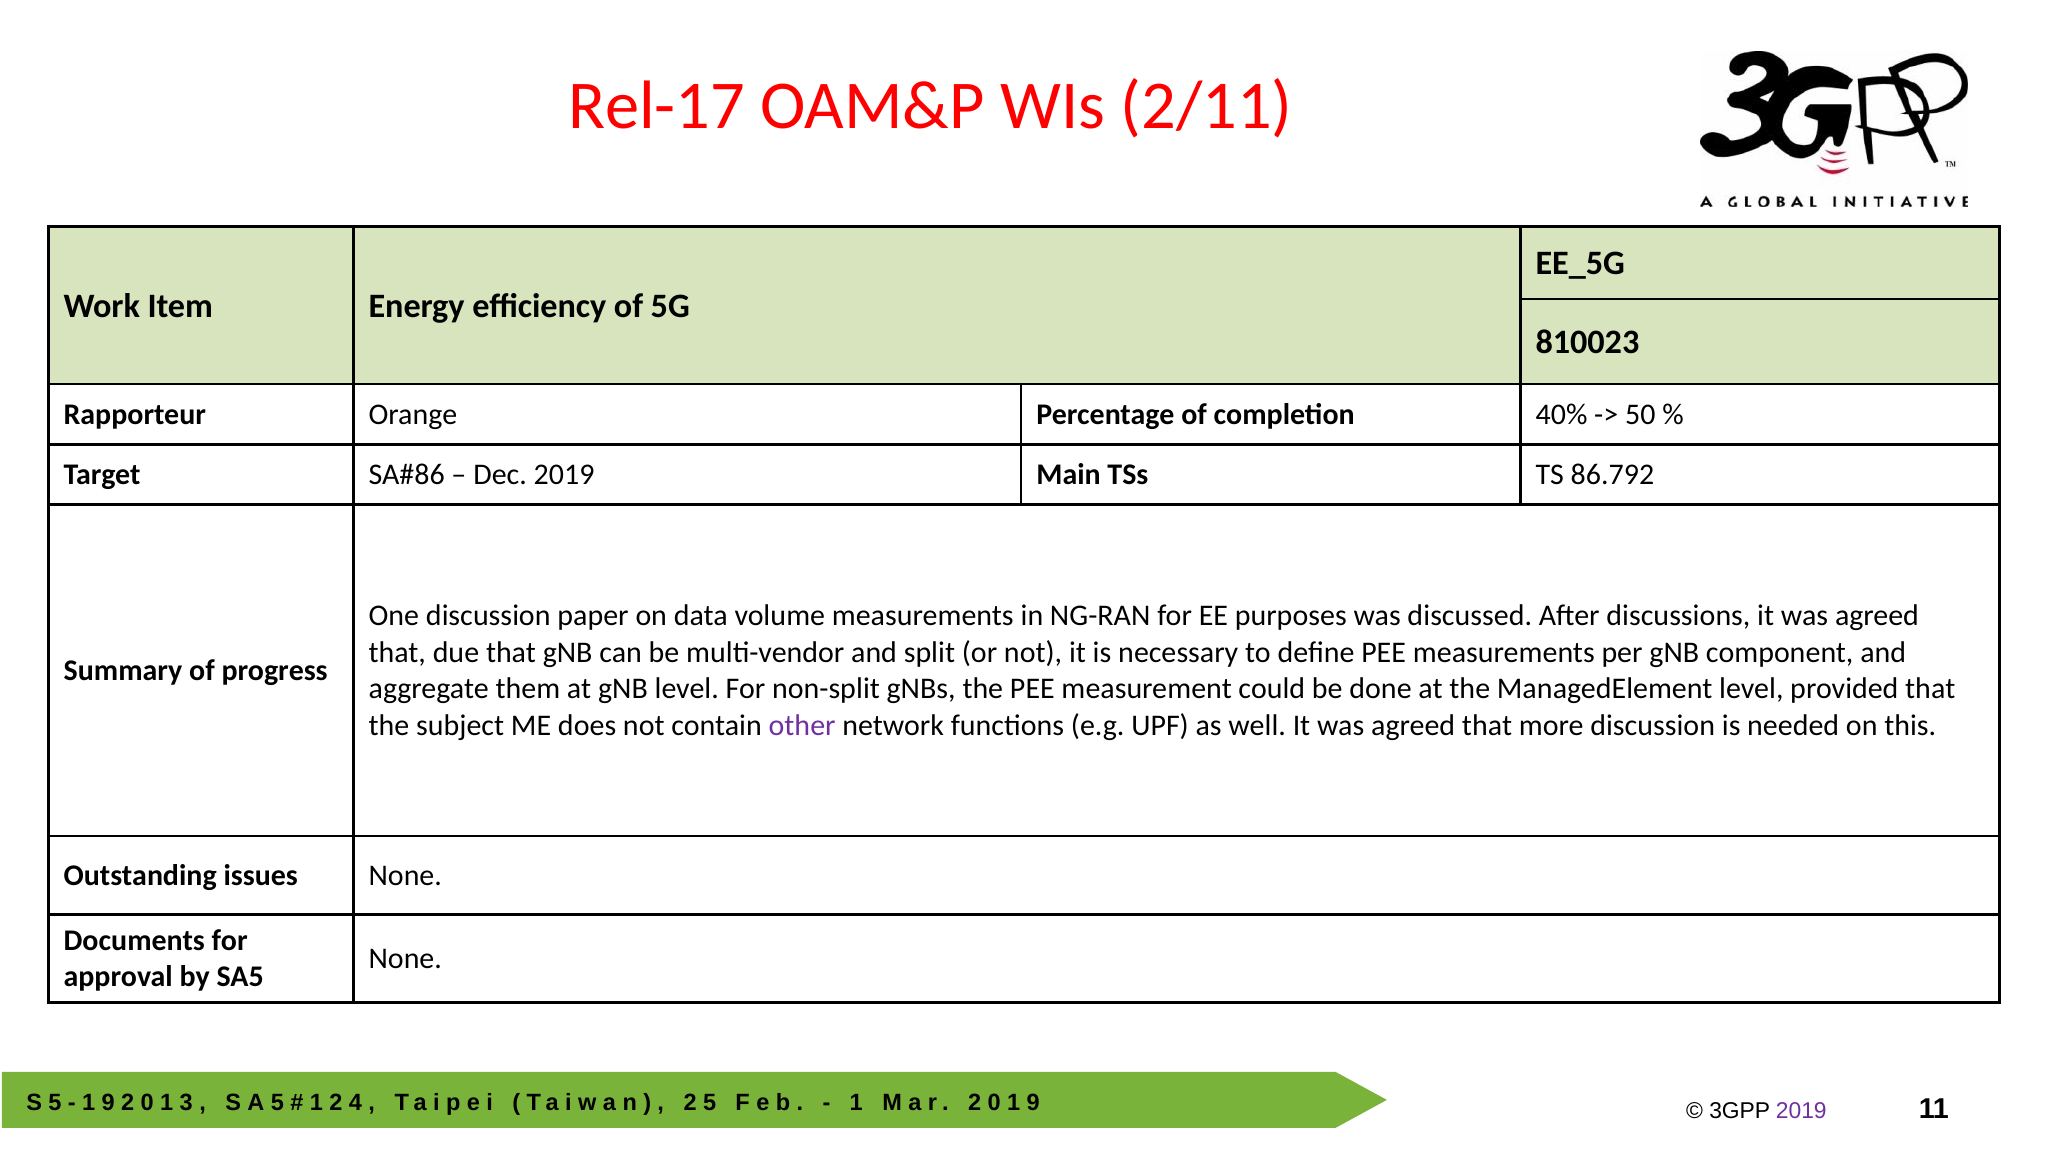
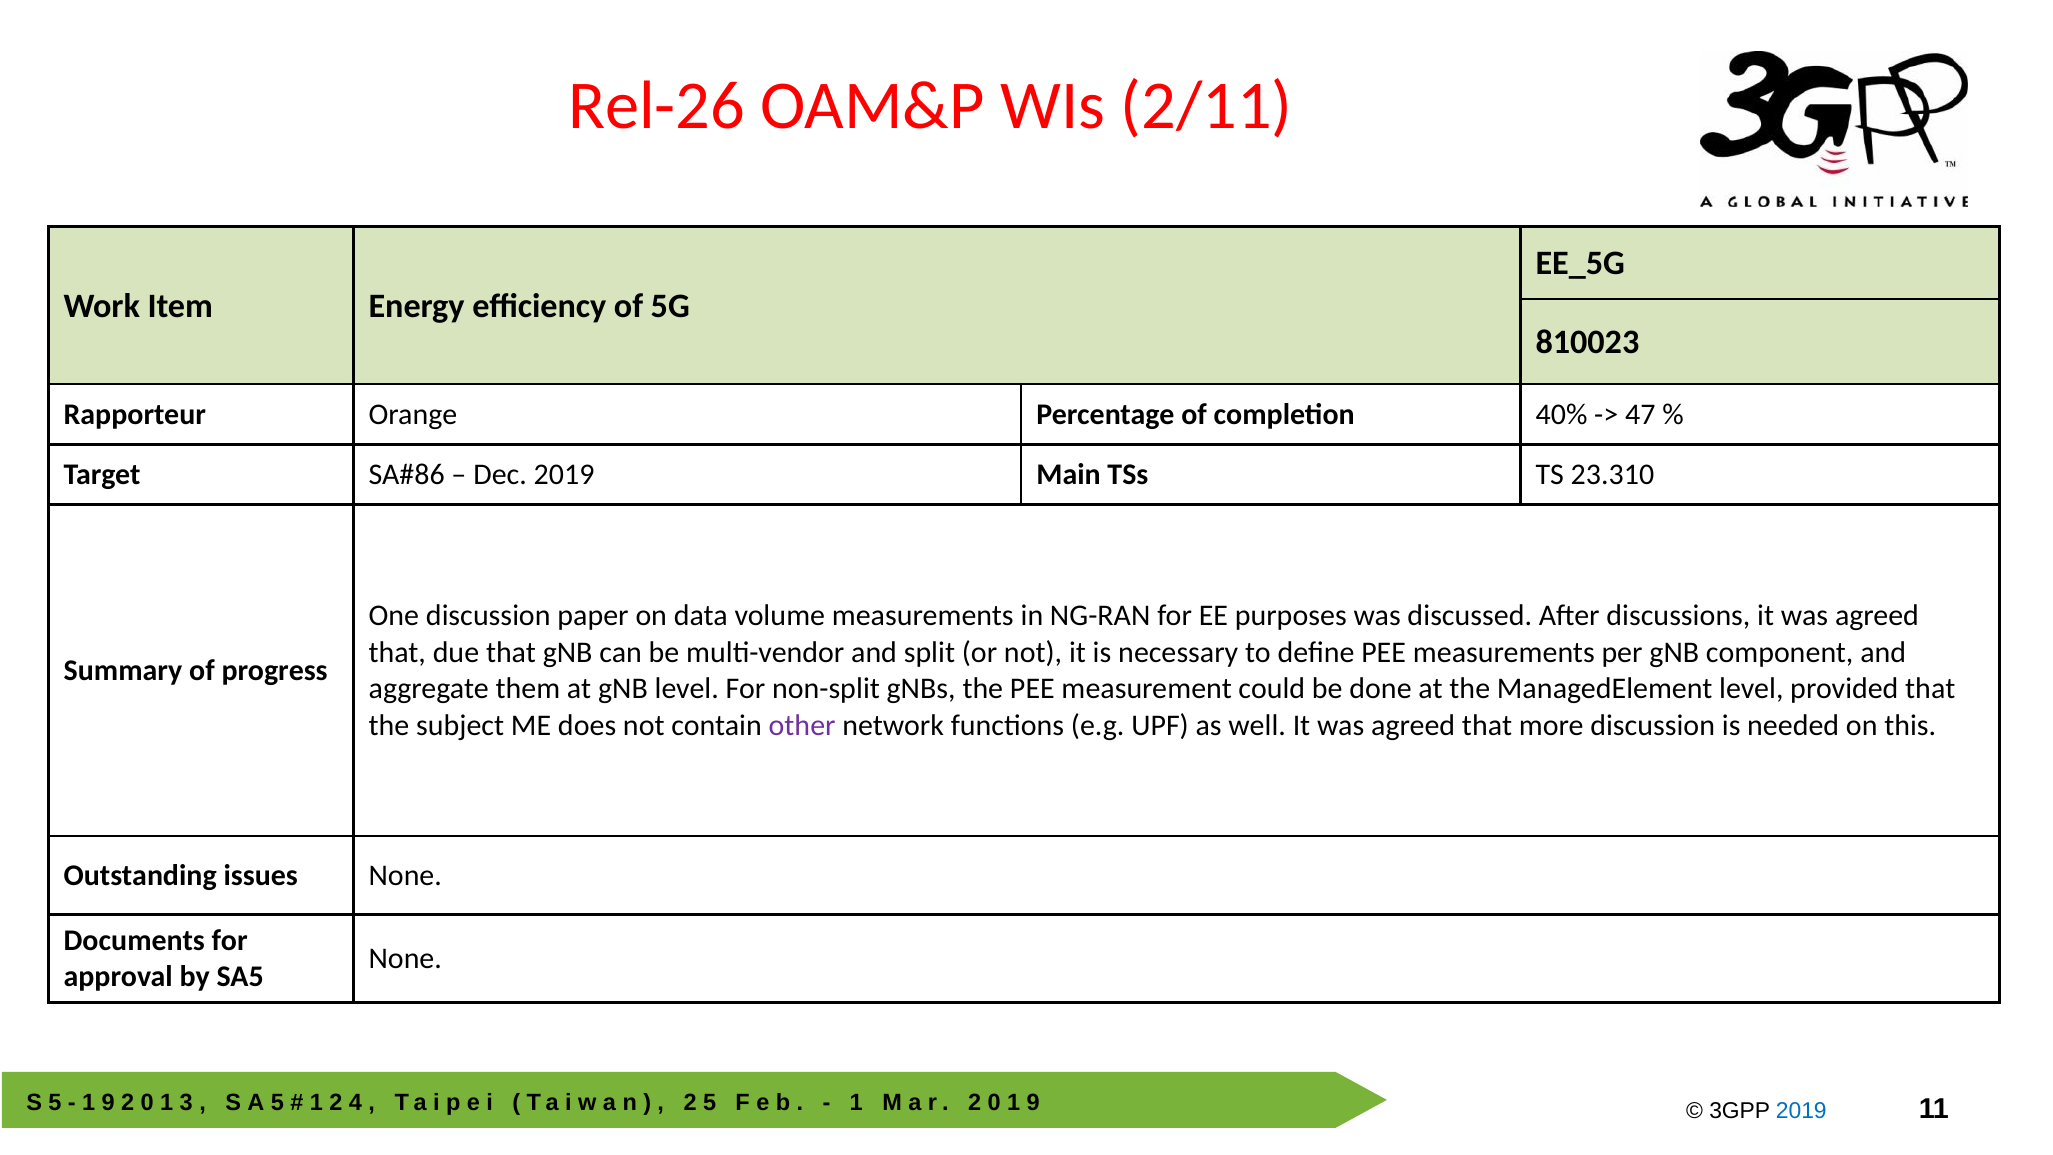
Rel-17: Rel-17 -> Rel-26 (657, 106)
50: 50 -> 47 (1640, 414)
86.792: 86.792 -> 23.310 (1612, 475)
2019 colour: purple -> blue (1801, 1111)
